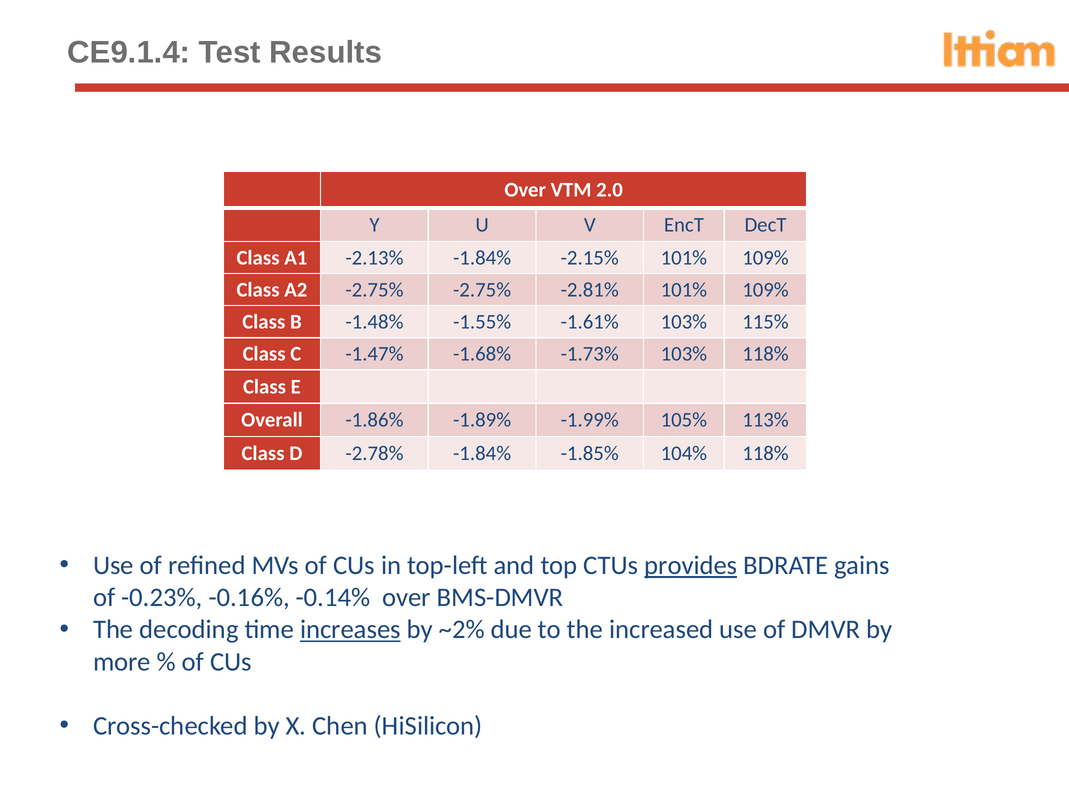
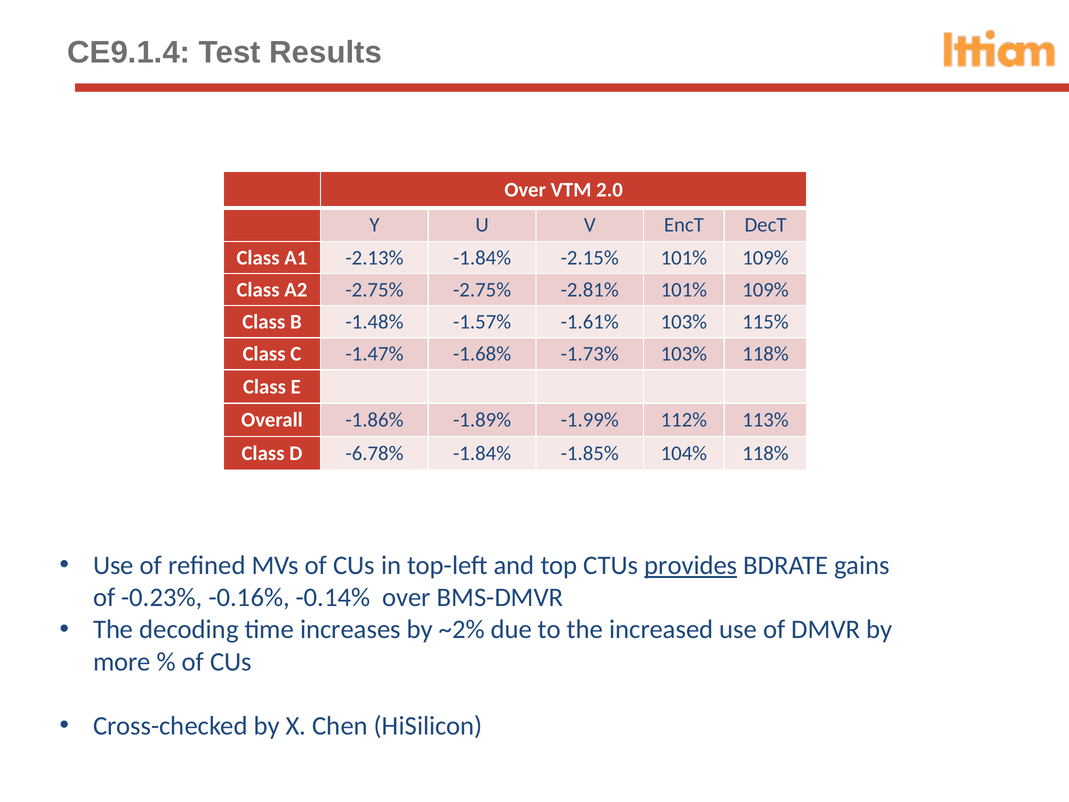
-1.55%: -1.55% -> -1.57% (482, 322)
105%: 105% -> 112% (684, 420)
-2.78%: -2.78% -> -6.78% (374, 453)
increases underline: present -> none (350, 629)
